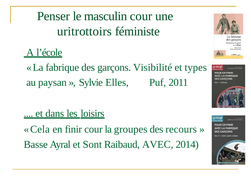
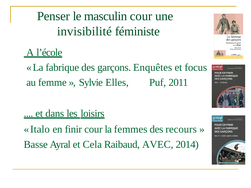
uritrottoirs: uritrottoirs -> invisibilité (84, 31)
Visibilité: Visibilité -> Enquêtes (153, 68)
types: types -> focus (196, 68)
paysan: paysan -> femme (52, 83)
Cela: Cela -> Italo (40, 130)
groupes: groupes -> femmes (131, 130)
Sont: Sont -> Cela (92, 145)
